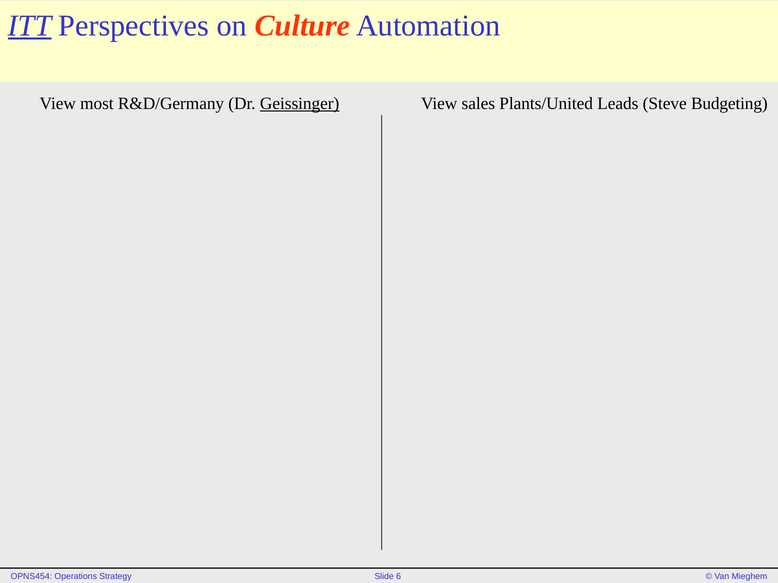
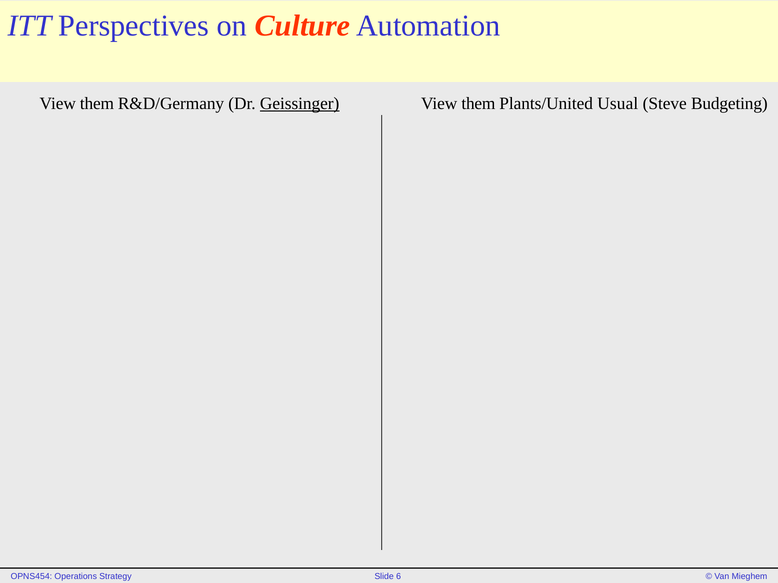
ITT underline: present -> none (30, 26)
most: most -> them (97, 103)
sales: sales -> them (478, 103)
Leads: Leads -> Usual (618, 103)
